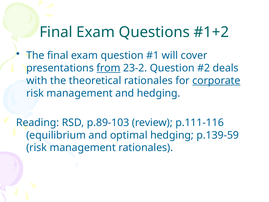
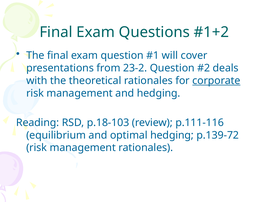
from underline: present -> none (108, 68)
p.89-103: p.89-103 -> p.18-103 (108, 122)
p.139-59: p.139-59 -> p.139-72 (218, 135)
